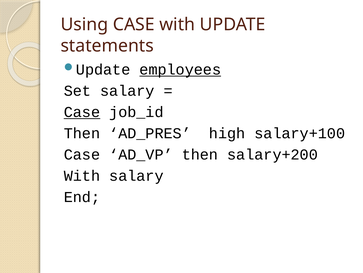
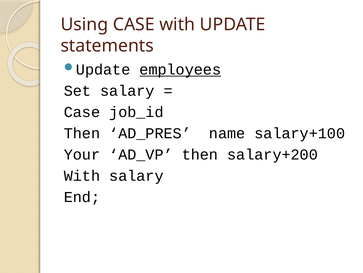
Case underline: present -> none (82, 112)
high: high -> name (227, 133)
Case: Case -> Your (82, 154)
